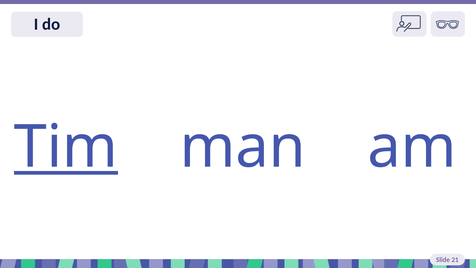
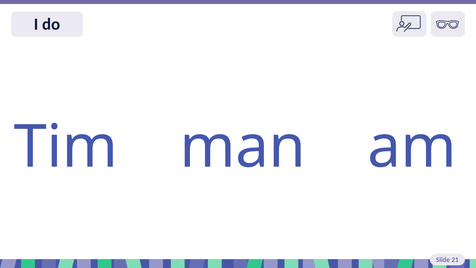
Tim underline: present -> none (66, 147)
